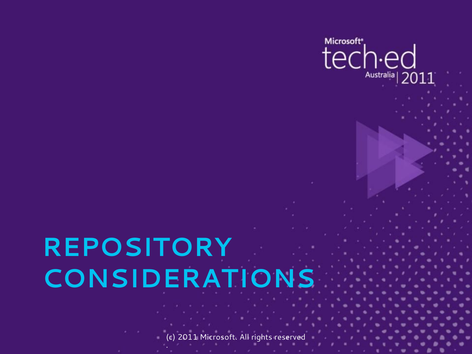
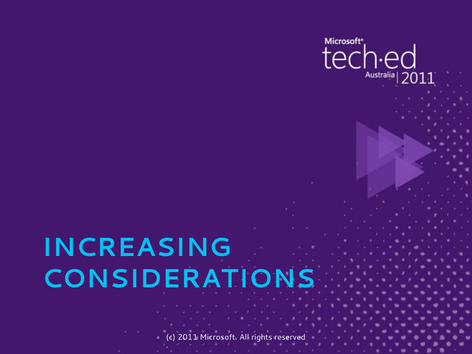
REPOSITORY: REPOSITORY -> INCREASING (137, 247)
